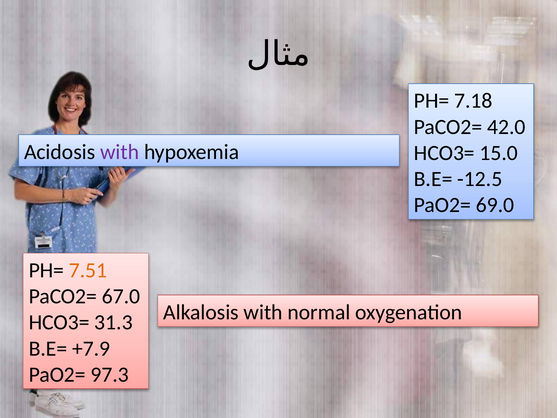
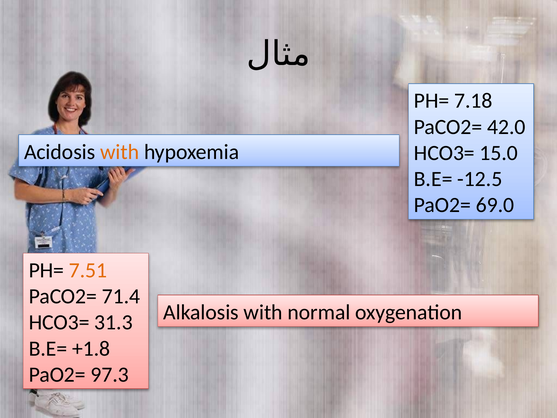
with colour: purple -> orange (120, 152)
67.0: 67.0 -> 71.4 (121, 296)
+7.9: +7.9 -> +1.8 (91, 348)
